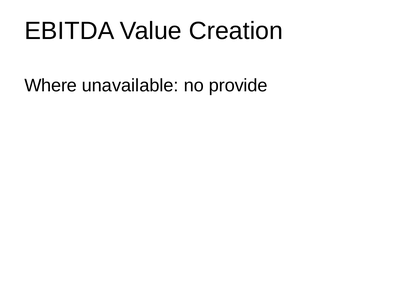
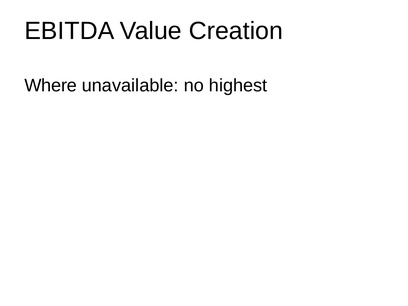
provide: provide -> highest (238, 86)
